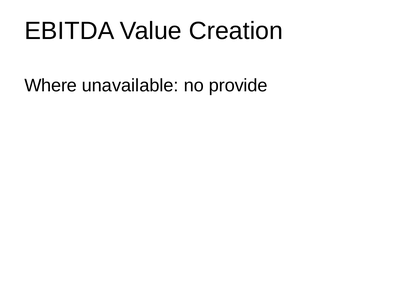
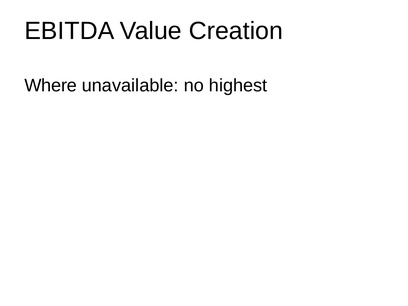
provide: provide -> highest (238, 86)
